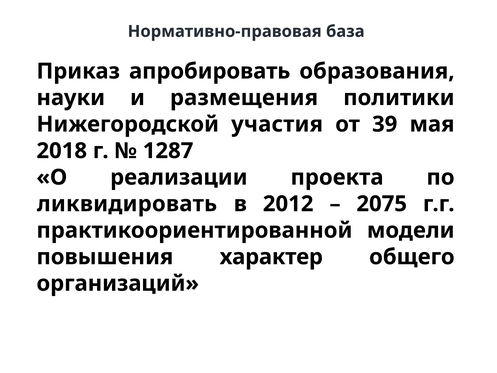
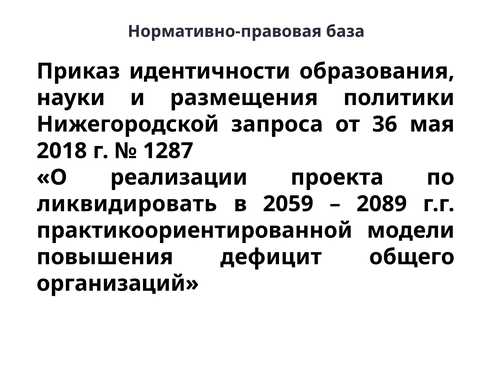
апробировать: апробировать -> идентичности (210, 71)
участия: участия -> запроса (277, 124)
39: 39 -> 36 (385, 124)
2012: 2012 -> 2059 (288, 204)
2075: 2075 -> 2089 (382, 204)
характер: характер -> дефицит (271, 257)
